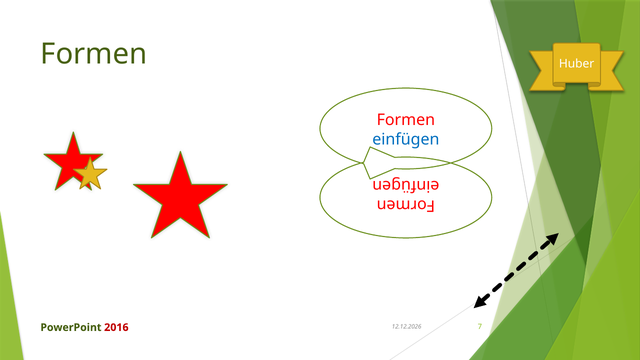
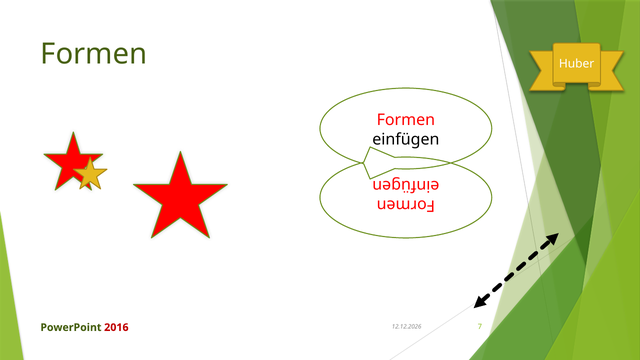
einfügen colour: blue -> black (406, 139)
